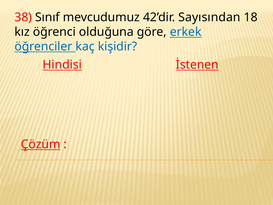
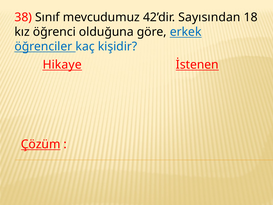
Hindisi: Hindisi -> Hikaye (62, 65)
